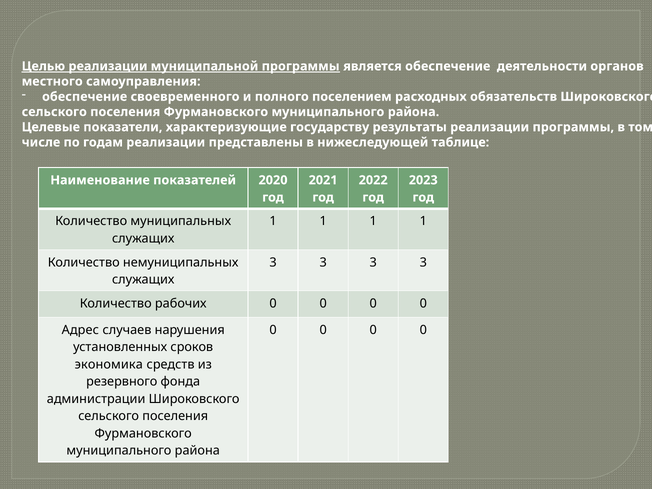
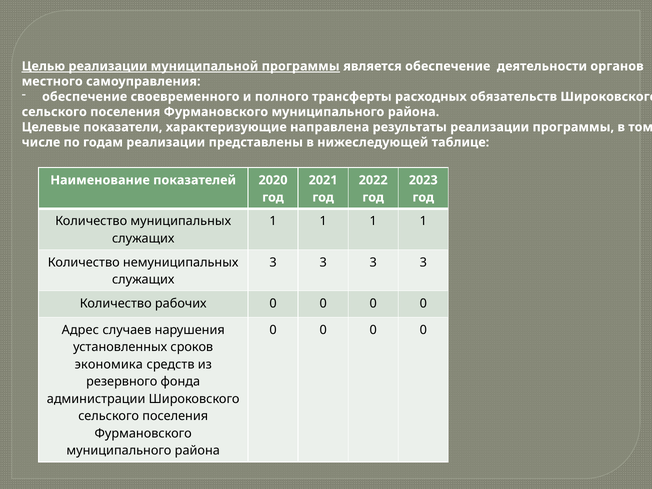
поселением: поселением -> трансферты (352, 97)
государству: государству -> направлена (330, 127)
